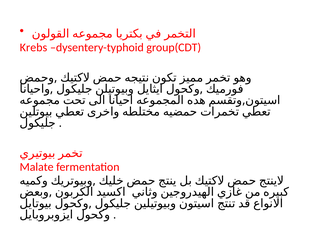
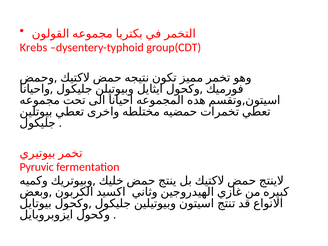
Malate: Malate -> Pyruvic (37, 167)
